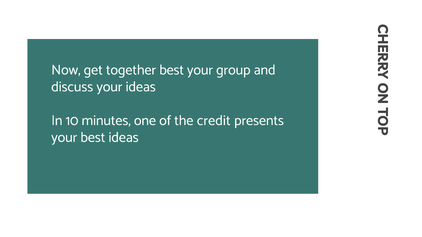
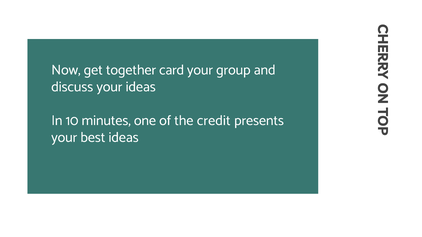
together best: best -> card (172, 70)
